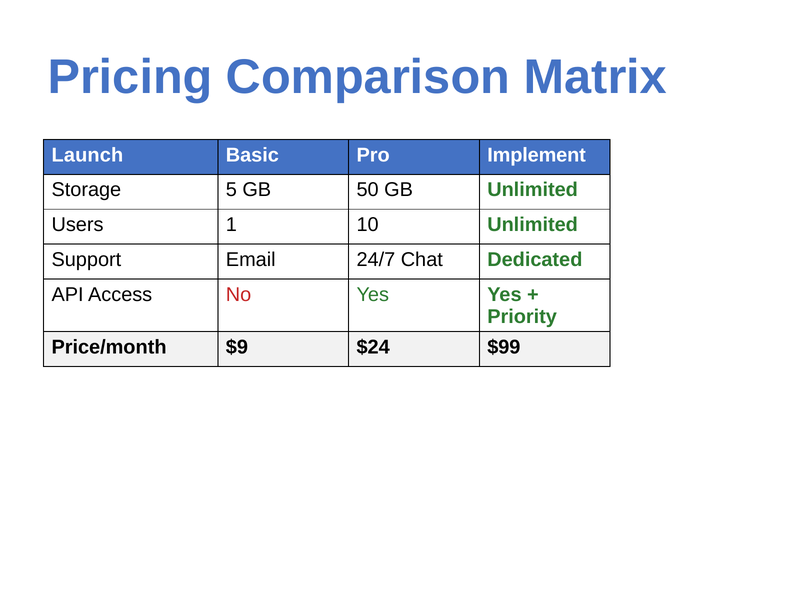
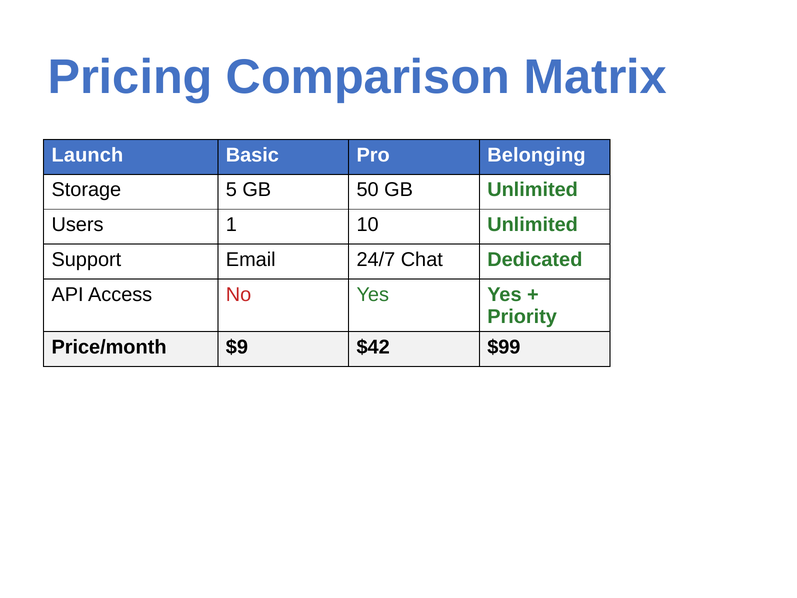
Implement: Implement -> Belonging (536, 155)
$24: $24 -> $42 (373, 347)
